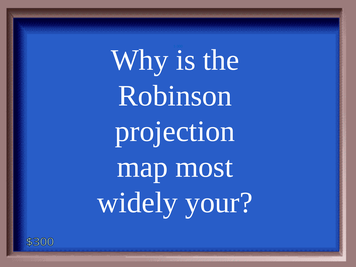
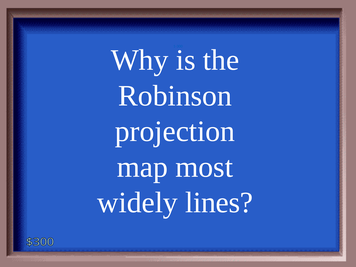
your: your -> lines (219, 203)
